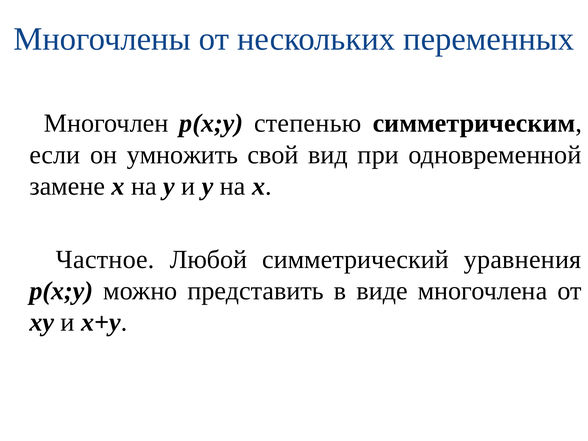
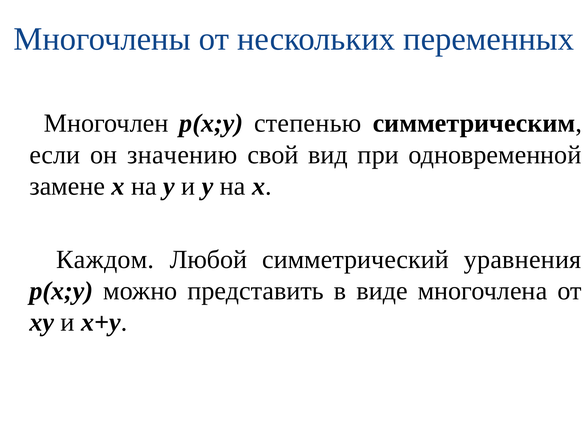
умножить: умножить -> значению (182, 155)
Частное: Частное -> Каждом (105, 259)
